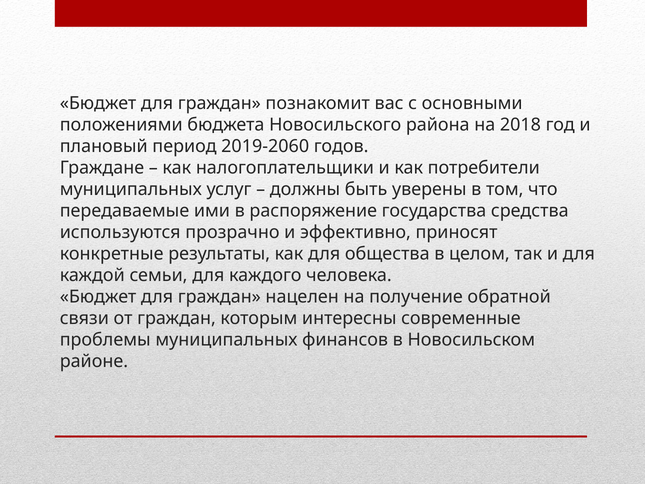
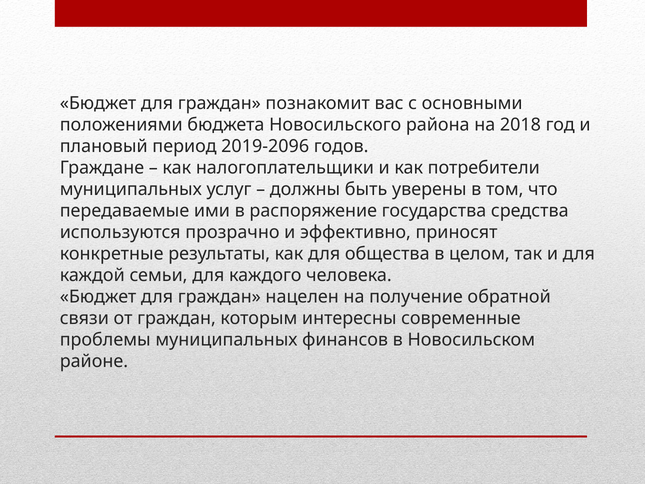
2019-2060: 2019-2060 -> 2019-2096 (265, 146)
